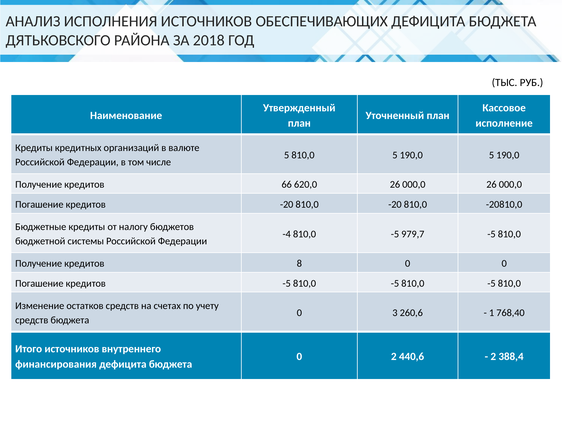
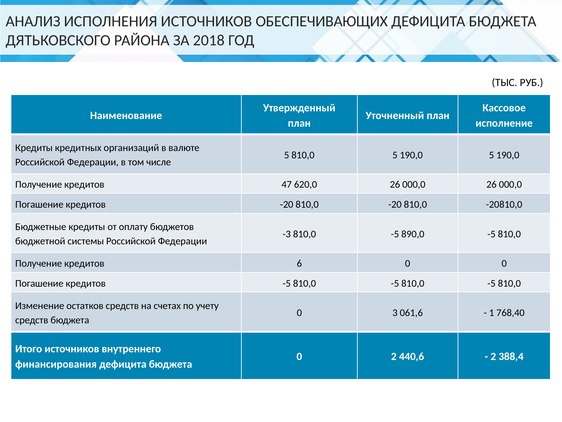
66: 66 -> 47 (287, 184)
налогу: налогу -> оплату (133, 227)
-4: -4 -> -3 (287, 234)
979,7: 979,7 -> 890,0 (413, 234)
8: 8 -> 6 (299, 263)
260,6: 260,6 -> 061,6 (411, 313)
